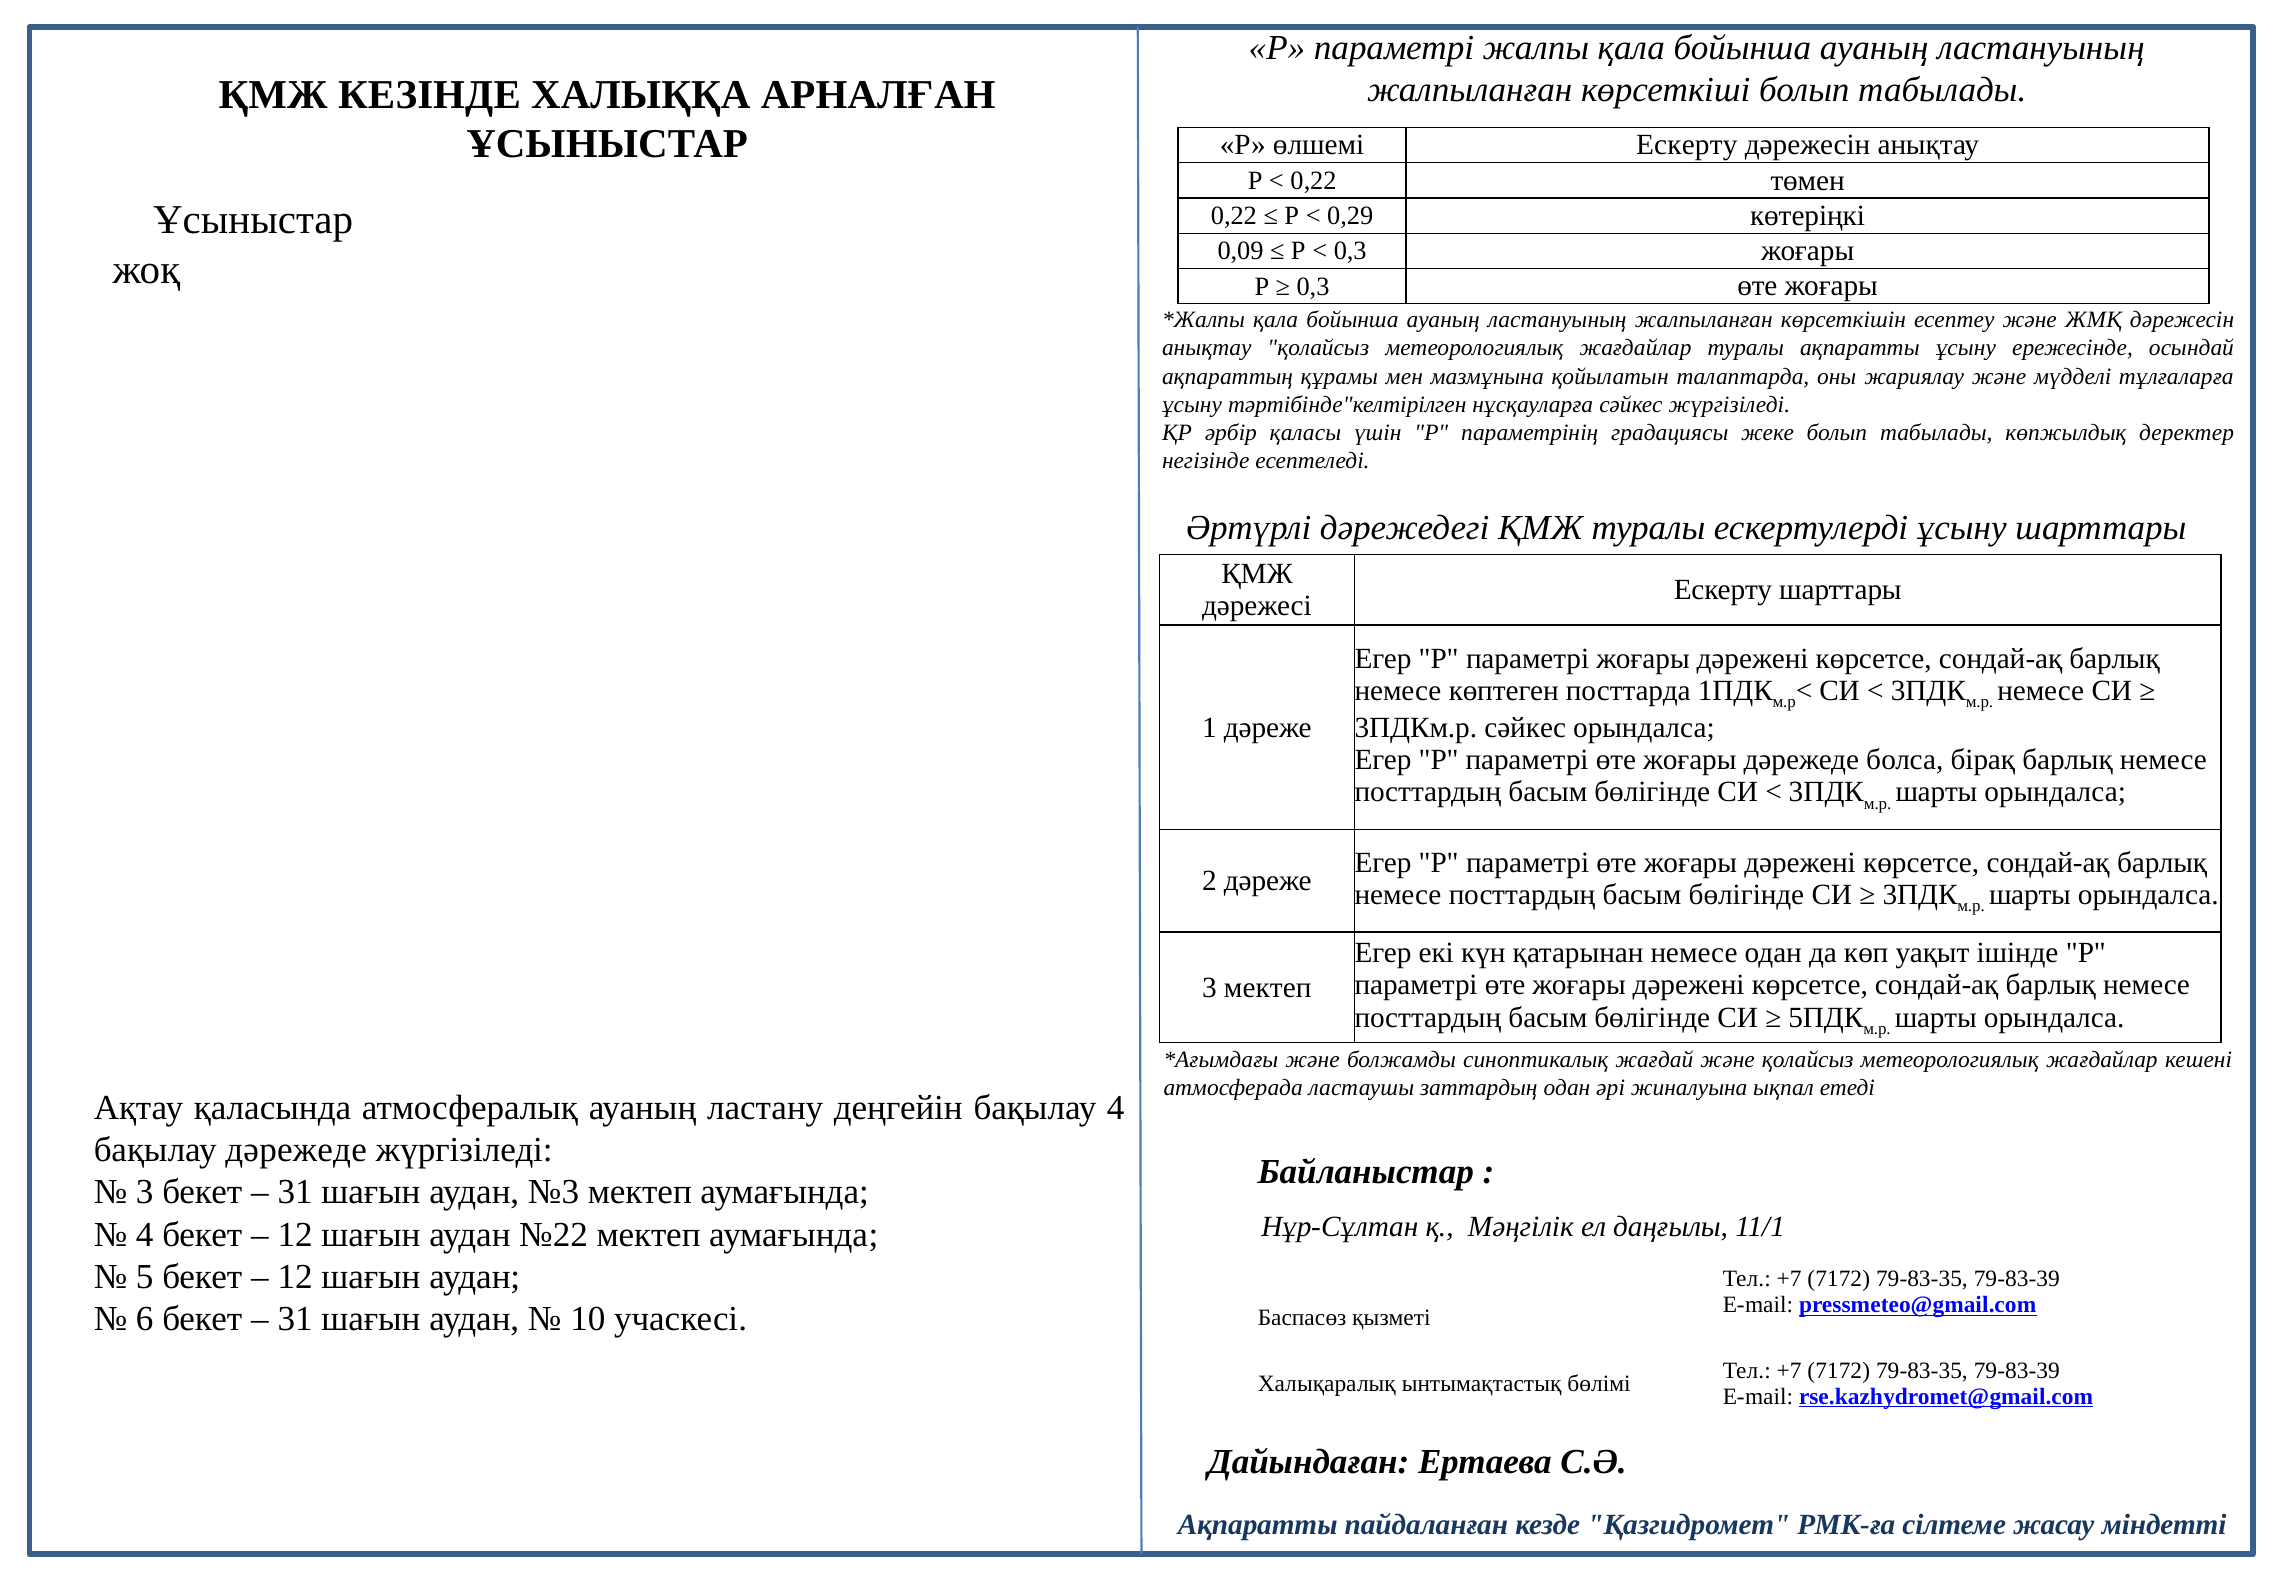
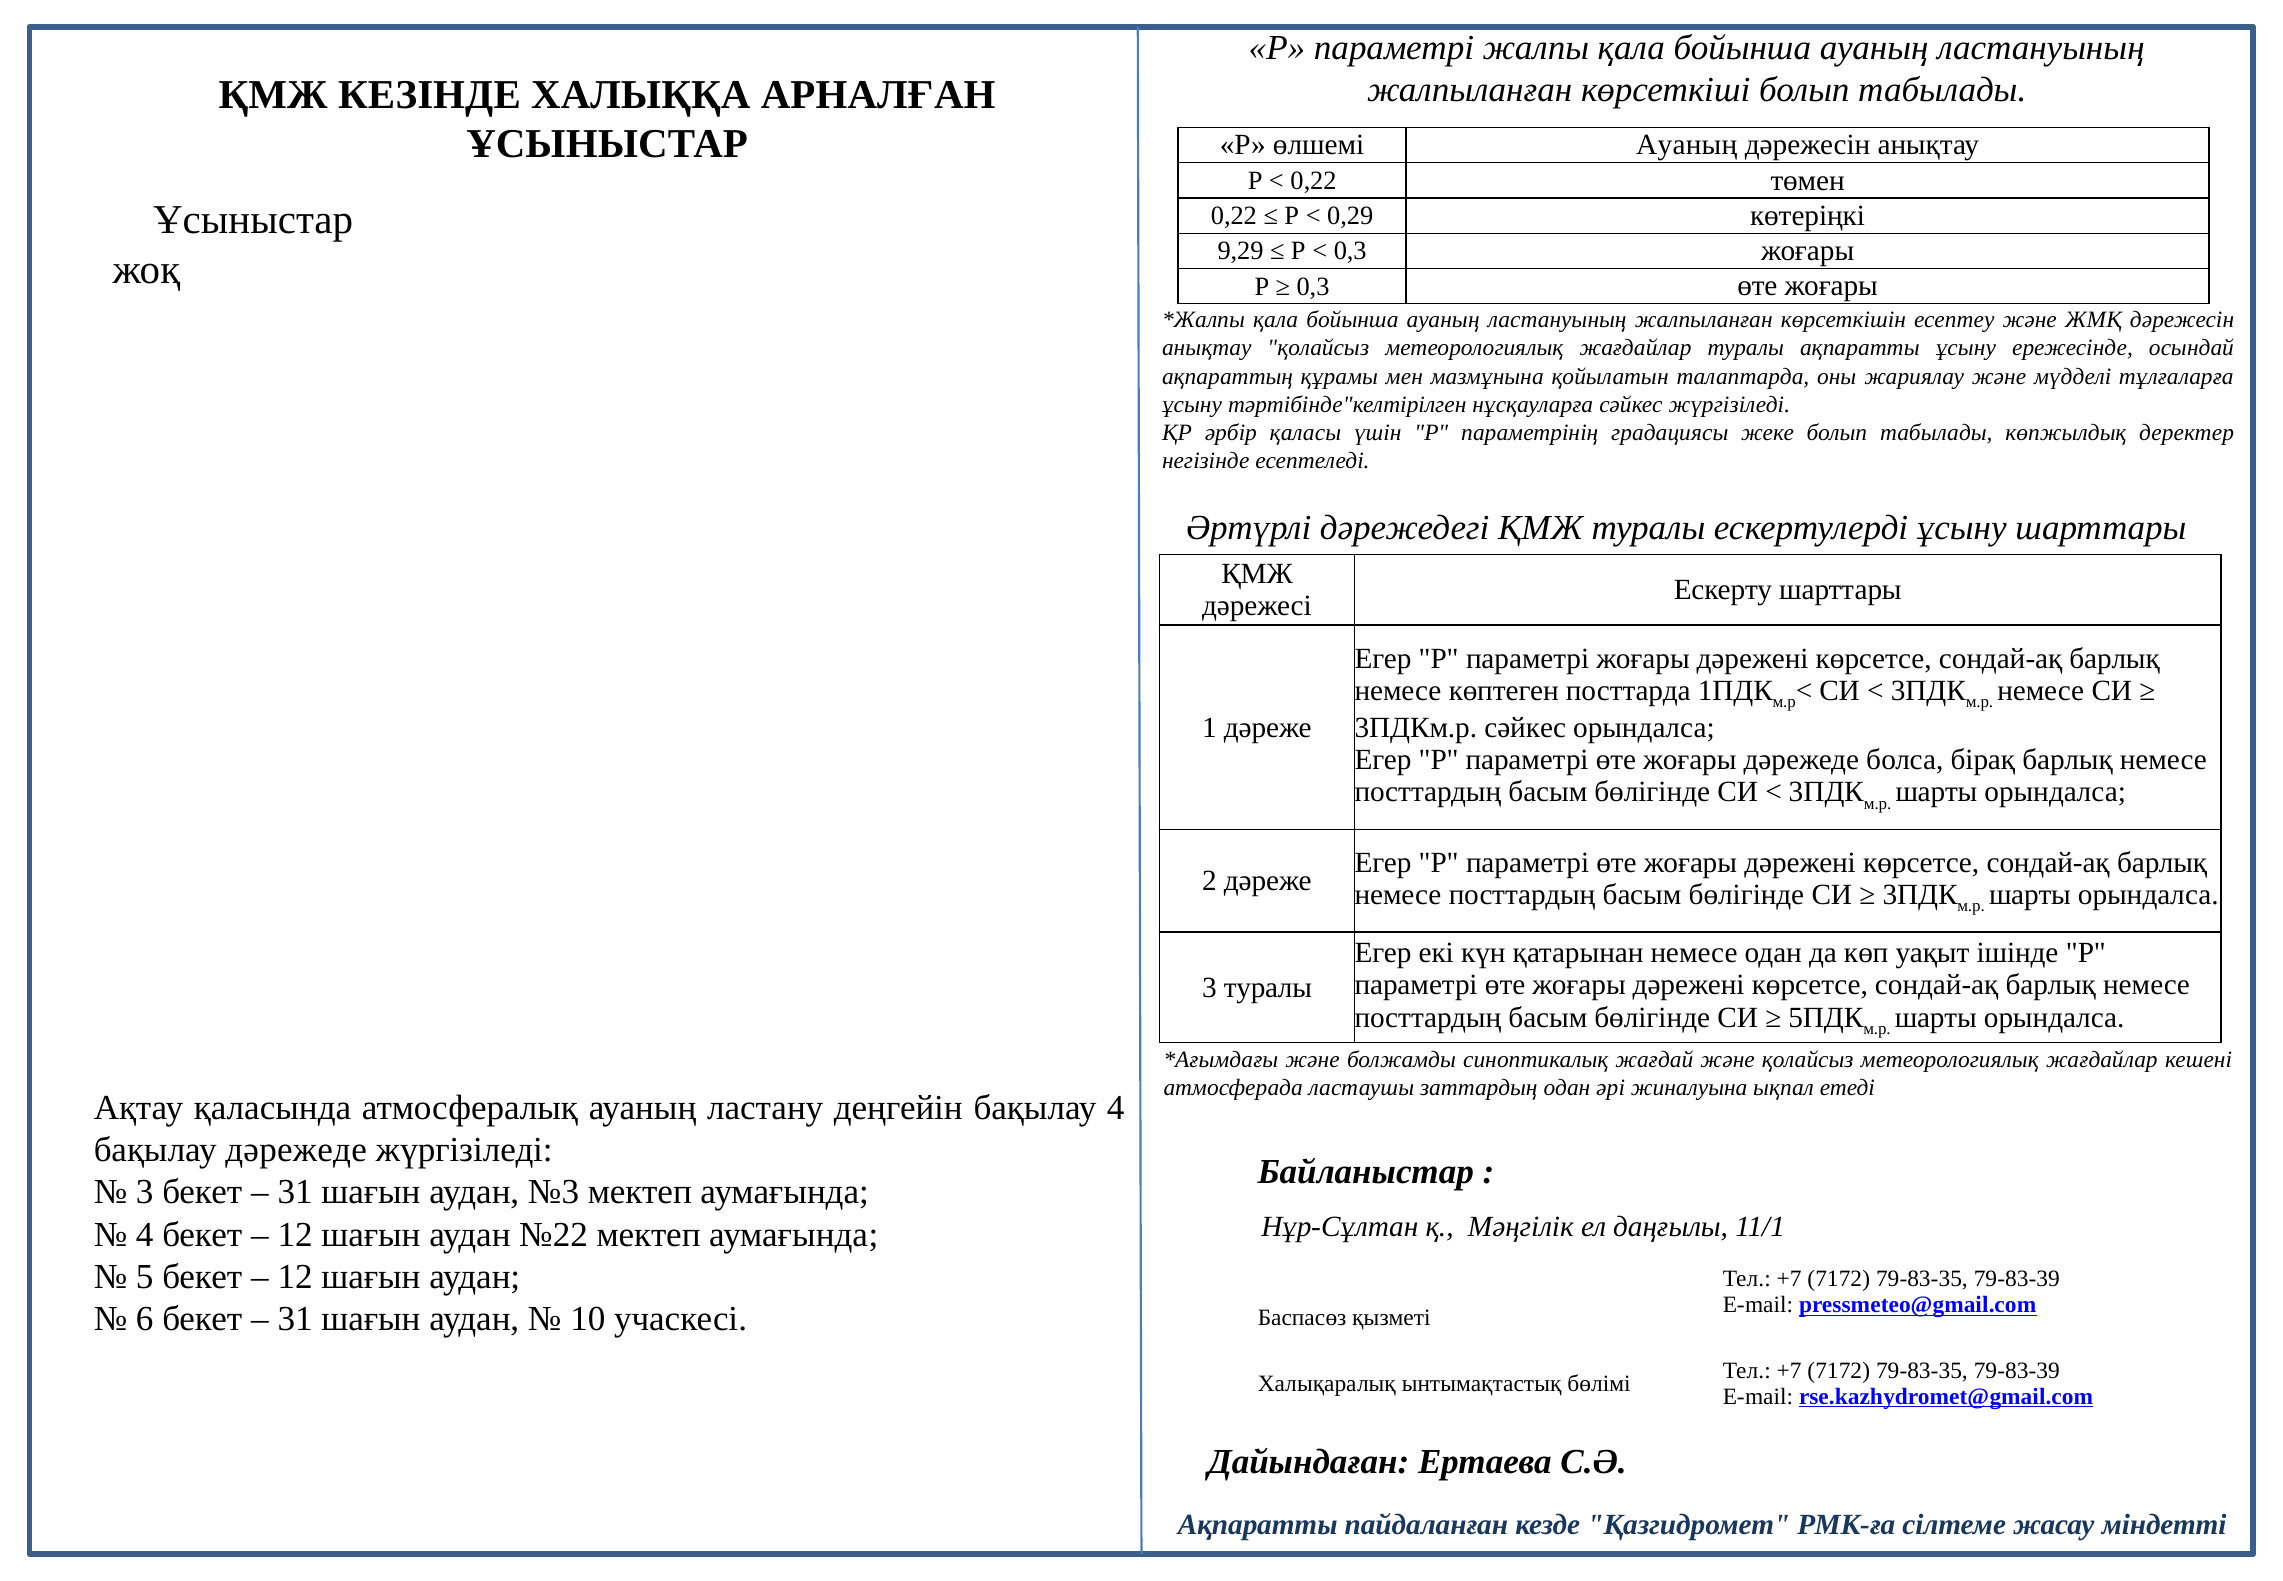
өлшемі Ескерту: Ескерту -> Ауаның (1687, 145)
0,09: 0,09 -> 9,29 (1241, 251)
3 мектеп: мектеп -> туралы (1268, 987)
